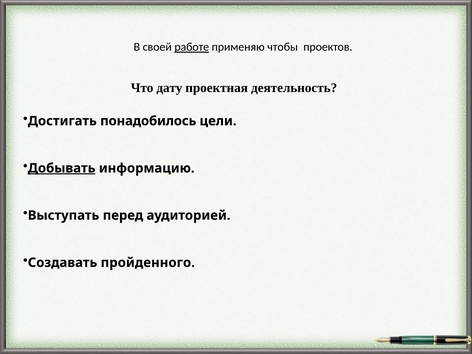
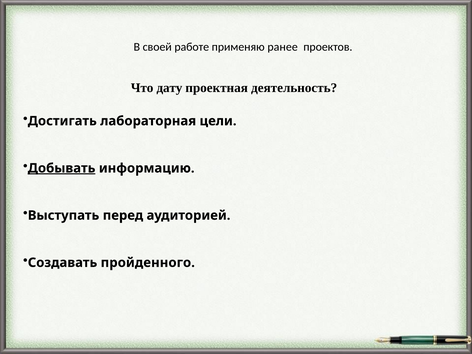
работе underline: present -> none (192, 47)
чтобы: чтобы -> ранее (283, 47)
понадобилось: понадобилось -> лабораторная (148, 121)
